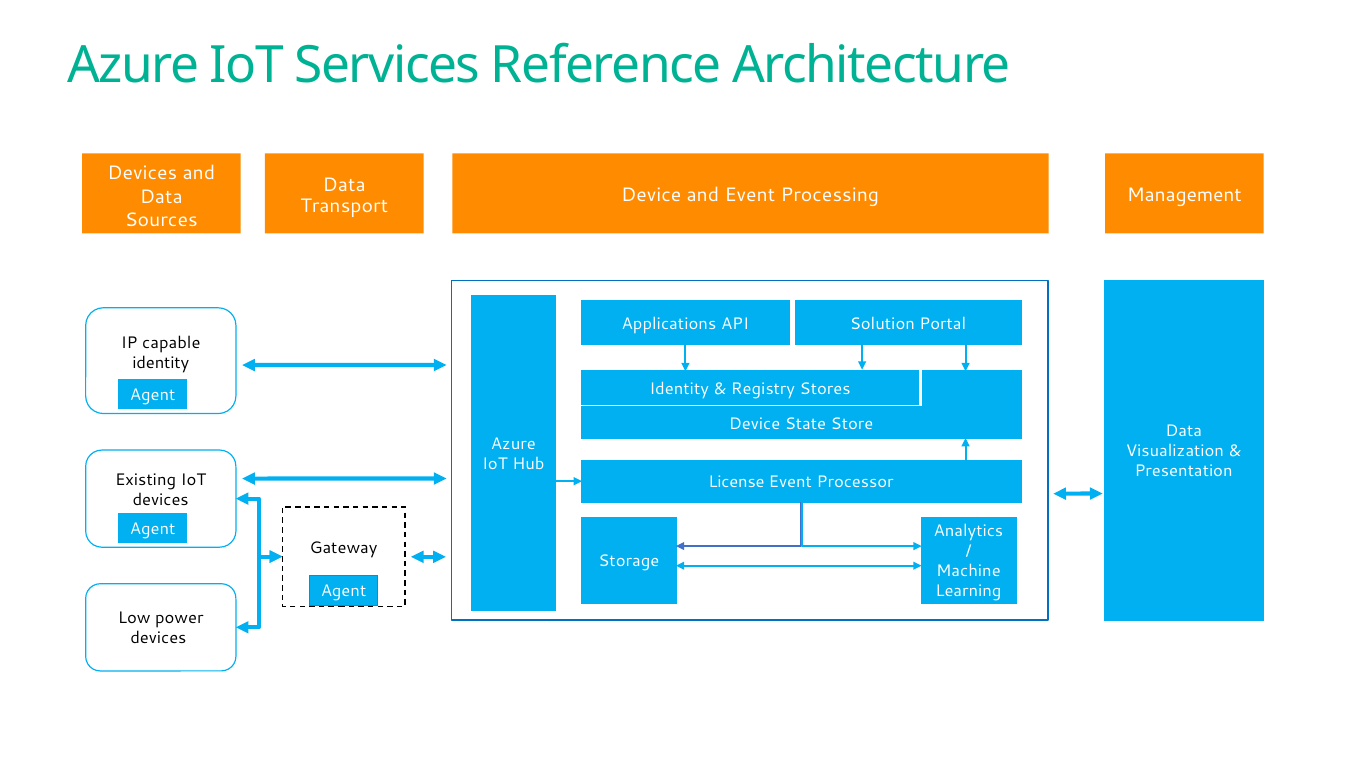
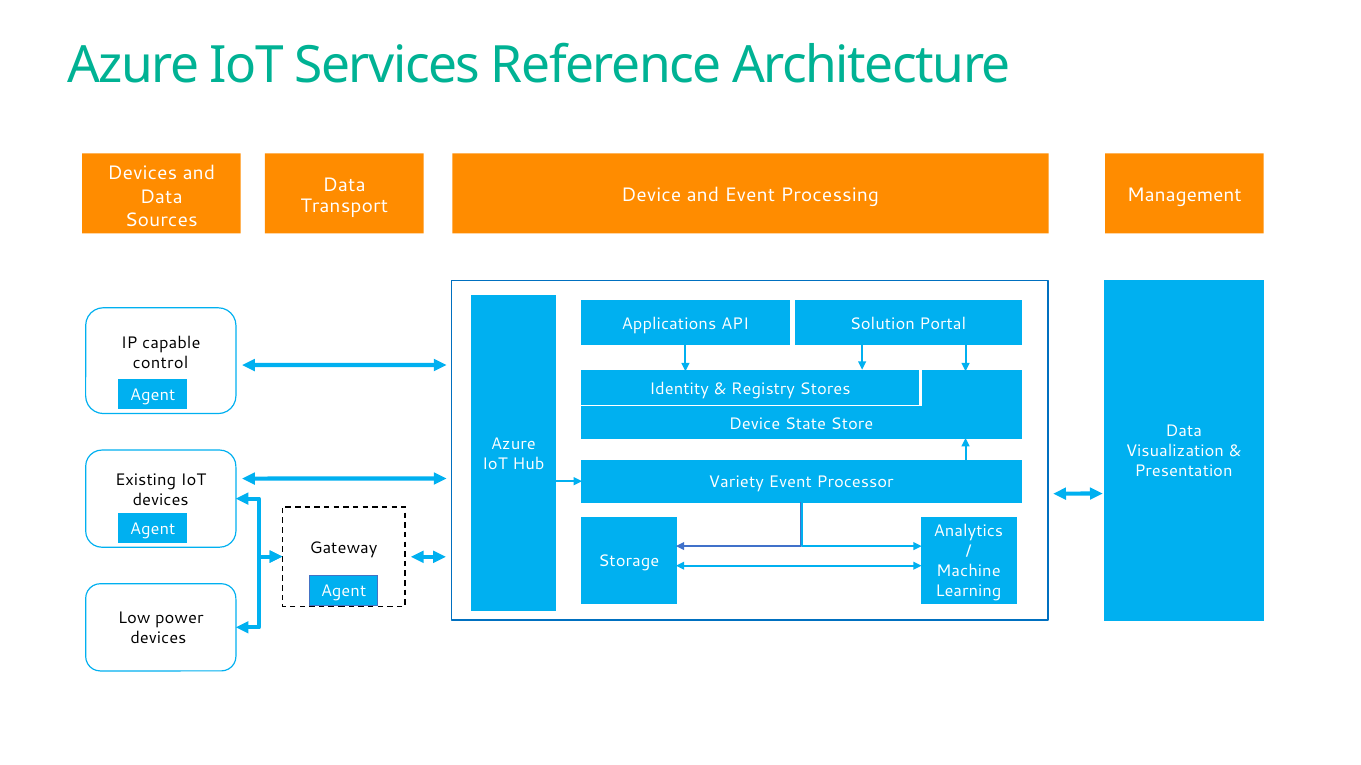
identity: identity -> control (161, 363)
License: License -> Variety (736, 483)
